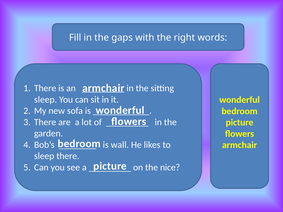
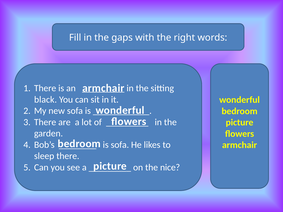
sleep: sleep -> black (46, 100)
is wall: wall -> sofa (120, 145)
